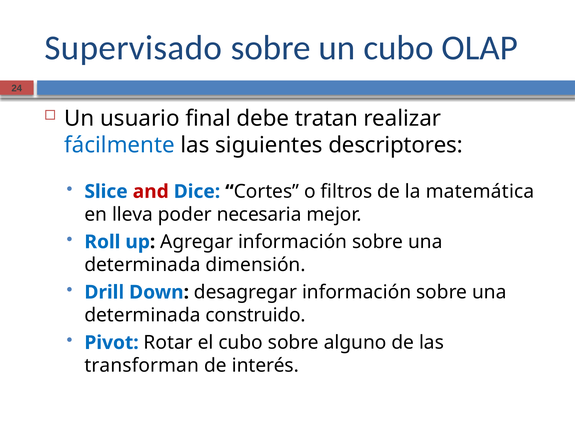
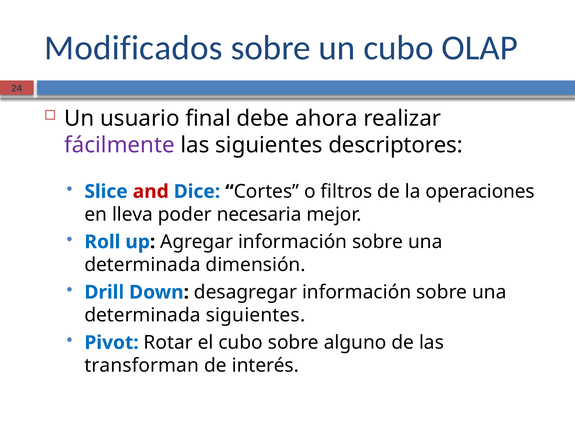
Supervisado: Supervisado -> Modificados (133, 48)
tratan: tratan -> ahora (326, 118)
fácilmente colour: blue -> purple (120, 145)
matemática: matemática -> operaciones (480, 192)
determinada construido: construido -> siguientes (255, 315)
